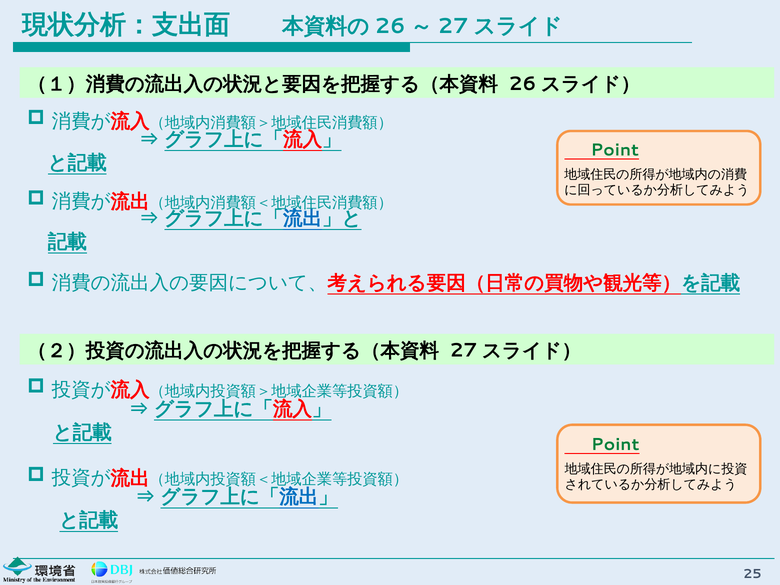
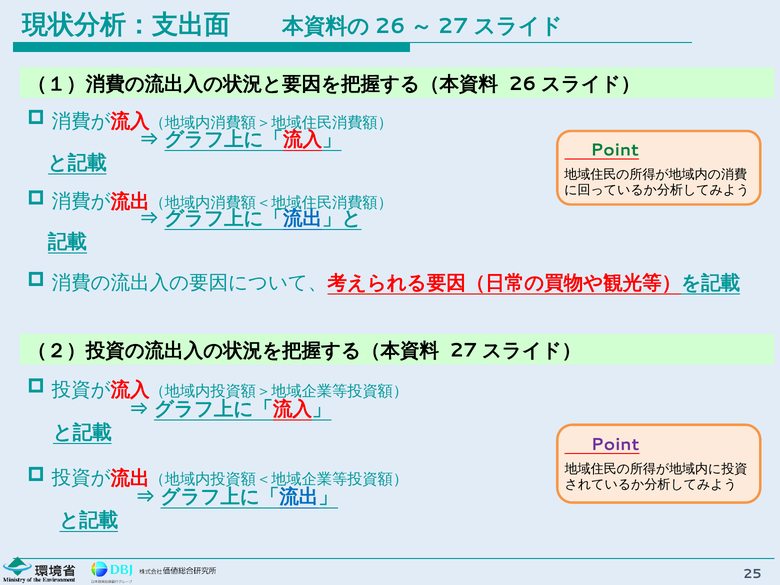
Point colour: green -> purple (615, 445)
